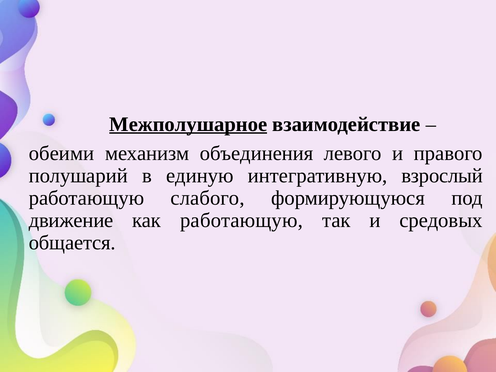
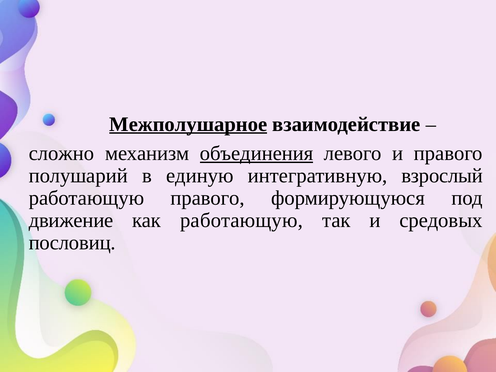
обеими: обеими -> сложно (62, 153)
объединения underline: none -> present (257, 153)
работающую слабого: слабого -> правого (208, 198)
общается: общается -> пословиц (72, 243)
